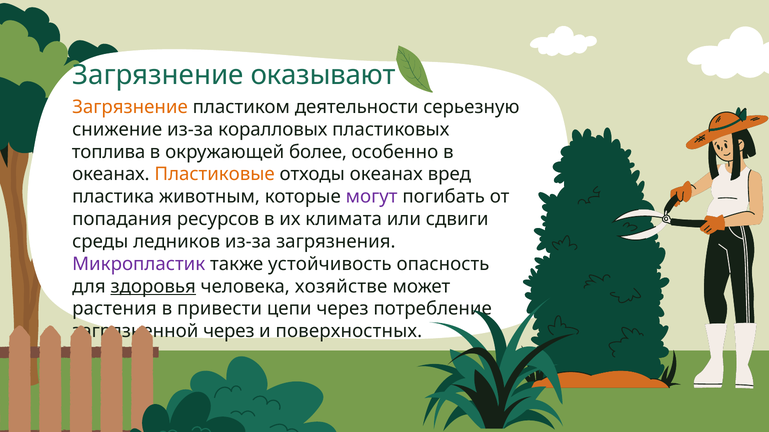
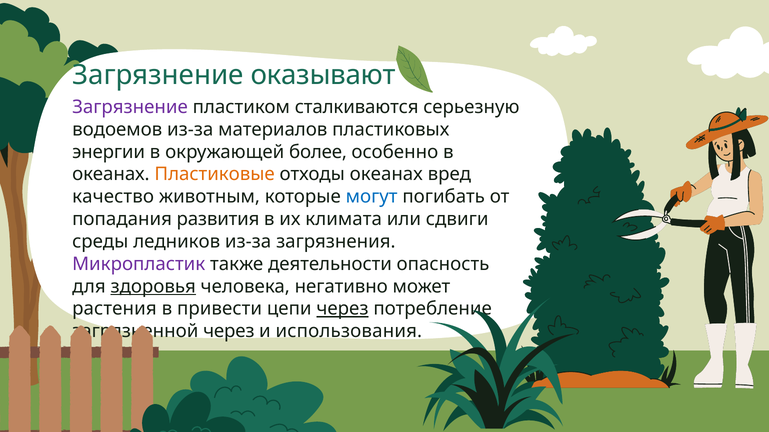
Загрязнение colour: orange -> purple (130, 107)
деятельности: деятельности -> сталкиваются (357, 107)
снижение: снижение -> водоемов (117, 130)
коралловых: коралловых -> материалов (273, 130)
топлива: топлива -> энергии (109, 152)
пластика: пластика -> качество (113, 197)
могут colour: purple -> blue (372, 197)
ресурсов: ресурсов -> развития (218, 219)
устойчивость: устойчивость -> деятельности (330, 264)
хозяйстве: хозяйстве -> негативно (341, 287)
через underline: none -> present (342, 309)
поверхностных: поверхностных -> использования (349, 332)
